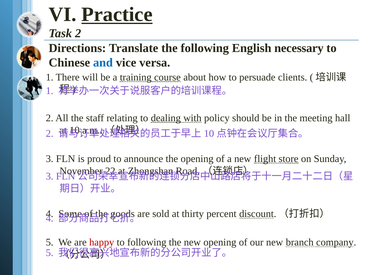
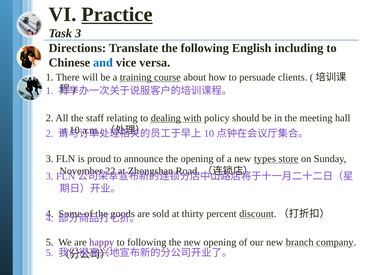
Task 2: 2 -> 3 (78, 33)
necessary: necessary -> including (299, 48)
flight: flight -> types (265, 159)
happy colour: red -> purple (102, 242)
